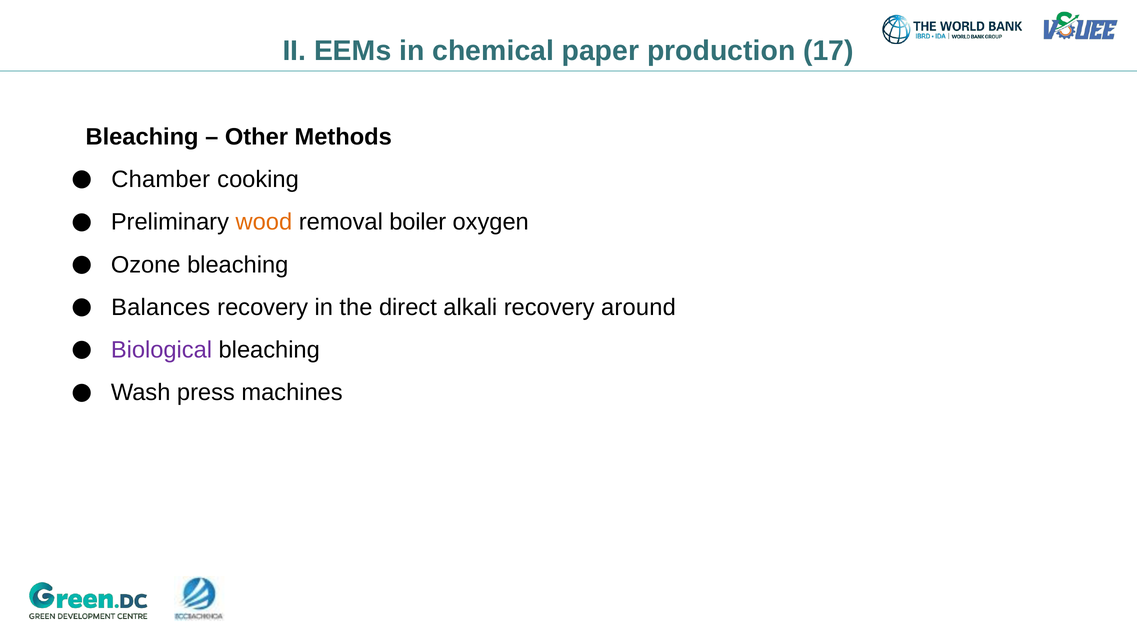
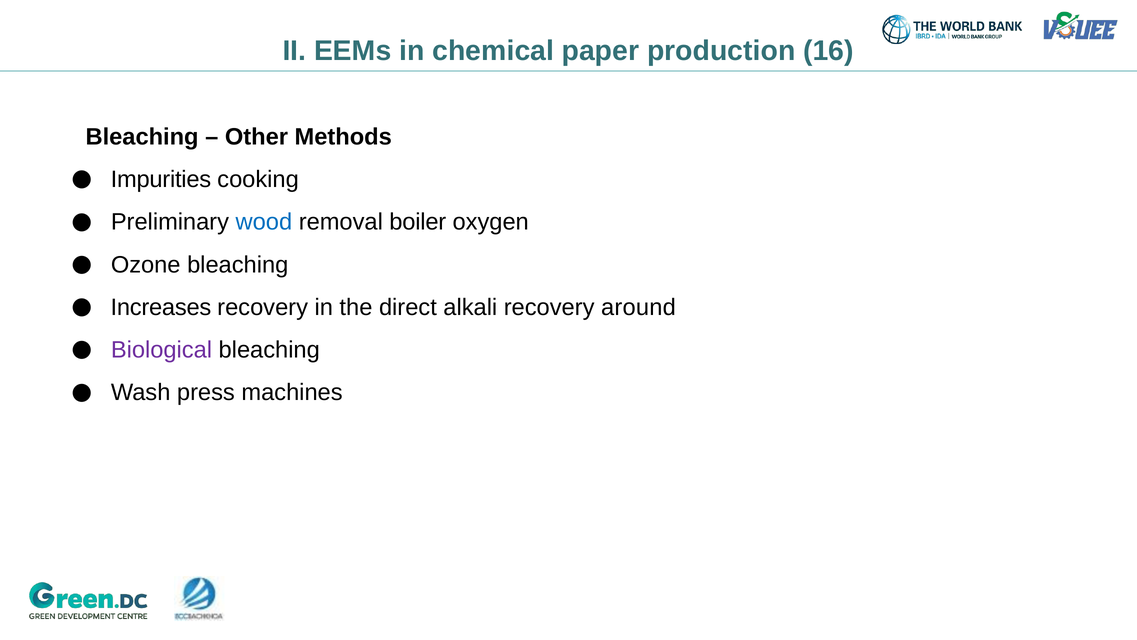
17: 17 -> 16 (828, 51)
Chamber: Chamber -> Impurities (161, 179)
wood colour: orange -> blue (264, 222)
Balances: Balances -> Increases (161, 307)
